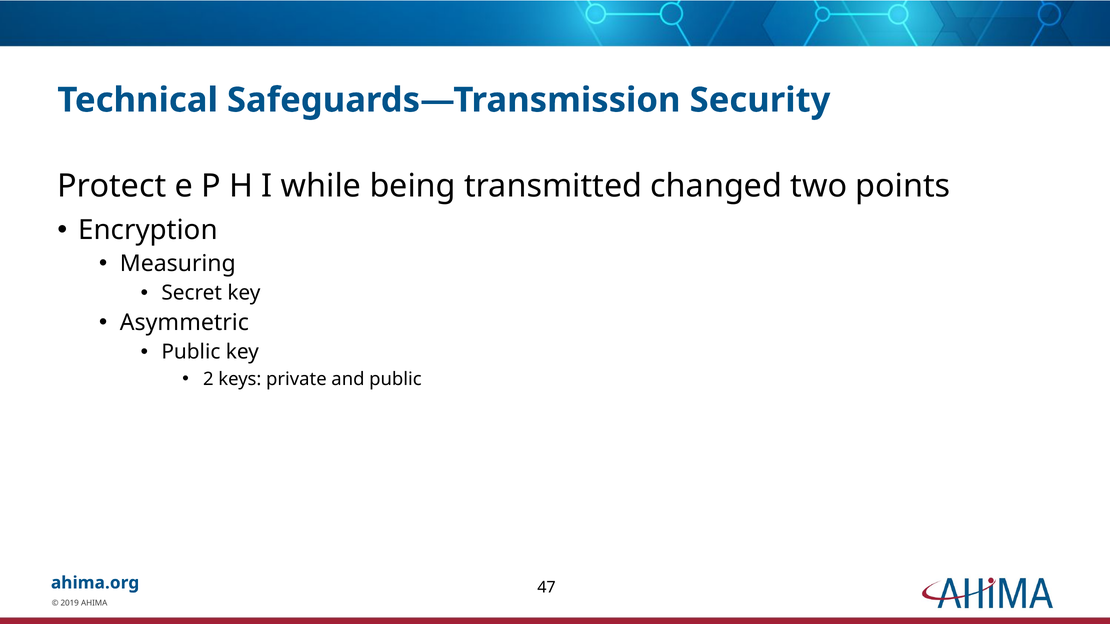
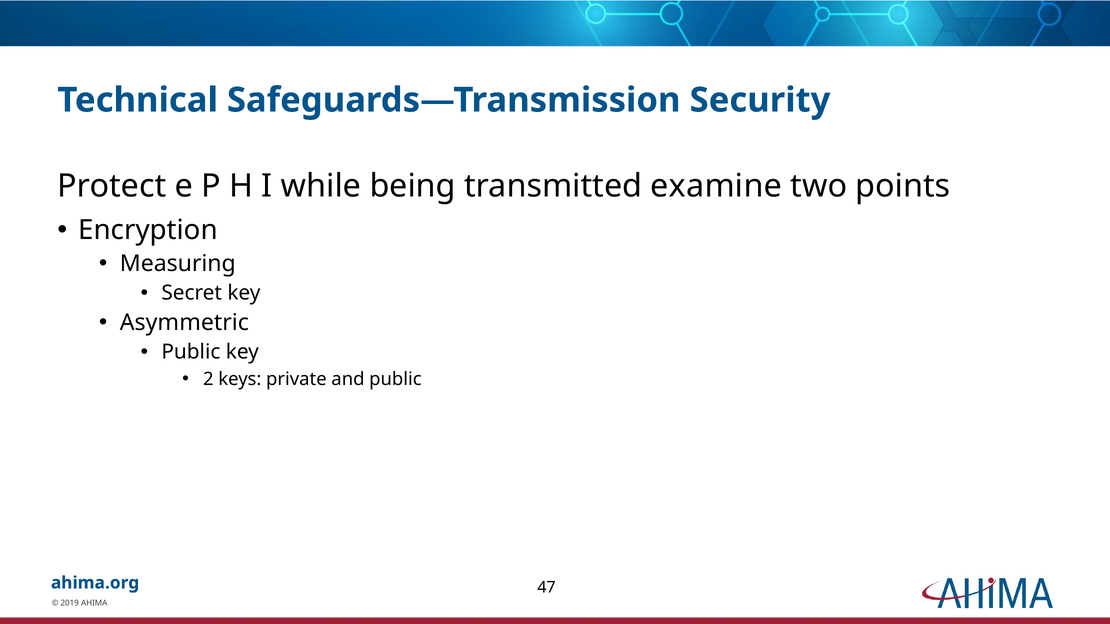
changed: changed -> examine (716, 186)
